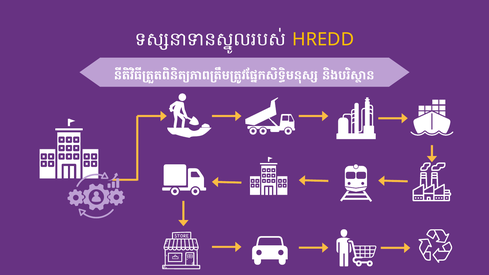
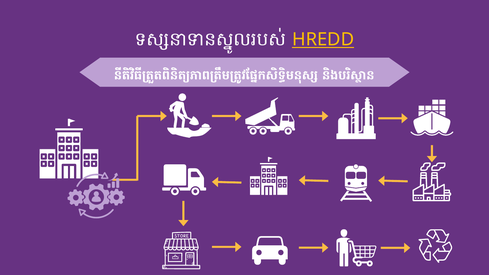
HREDD underline: none -> present (323, 40)
